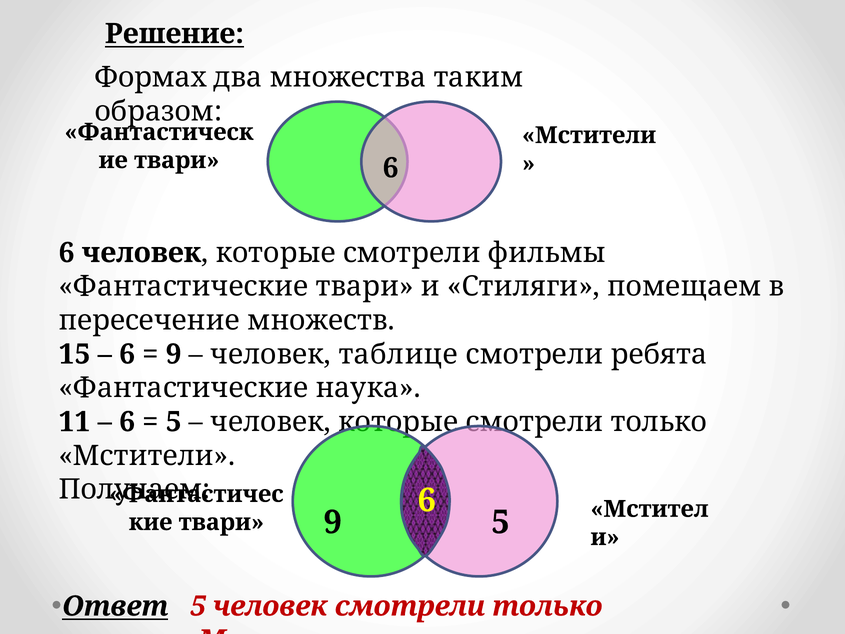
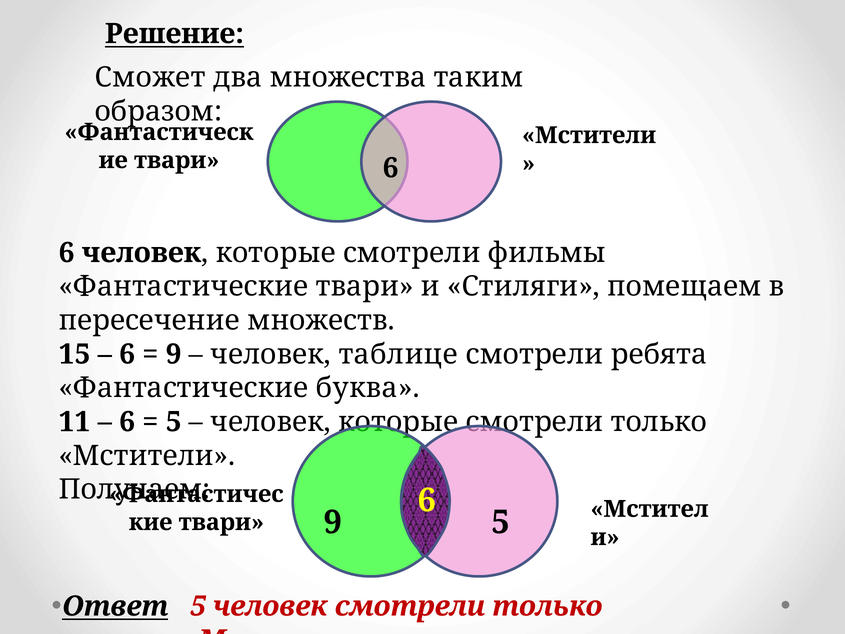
Формах: Формах -> Сможет (150, 77)
наука: наука -> буква (368, 388)
